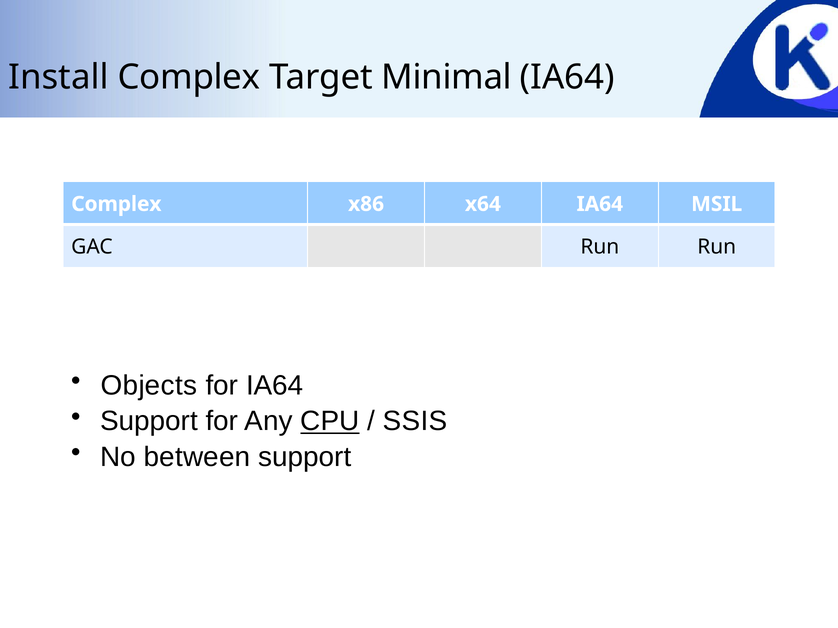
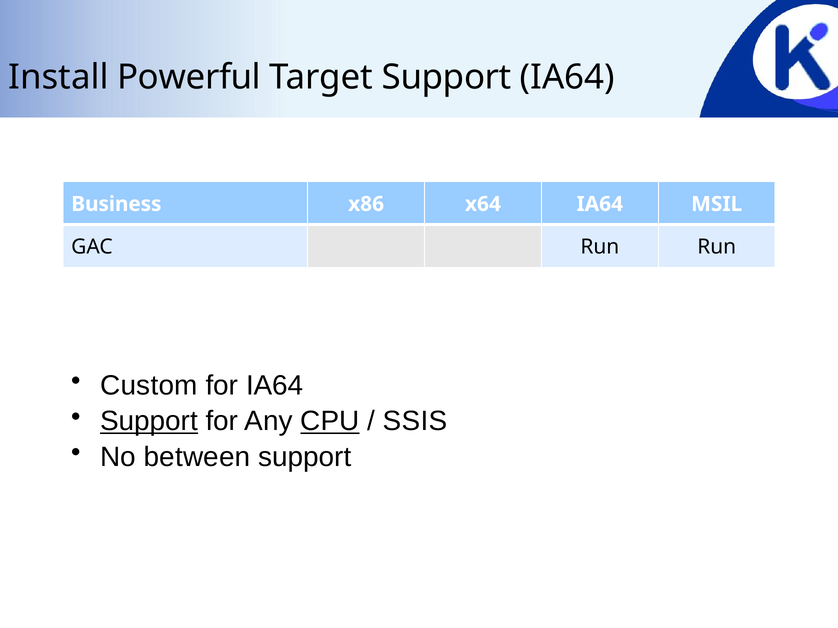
Install Complex: Complex -> Powerful (189, 77)
Target Minimal: Minimal -> Support (447, 77)
Complex: Complex -> Business (116, 204)
Objects: Objects -> Custom (149, 386)
Support underline: none -> present (149, 421)
